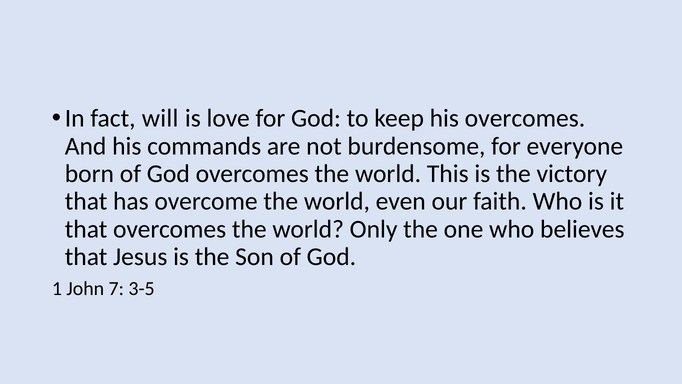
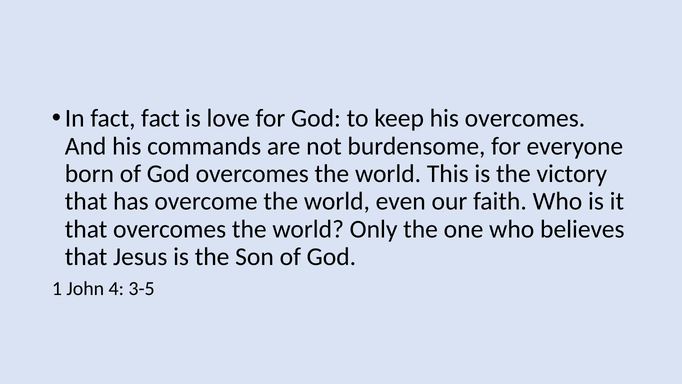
fact will: will -> fact (160, 118)
7: 7 -> 4 (116, 288)
